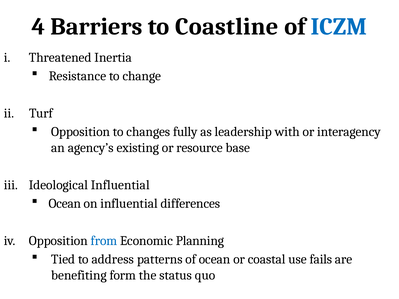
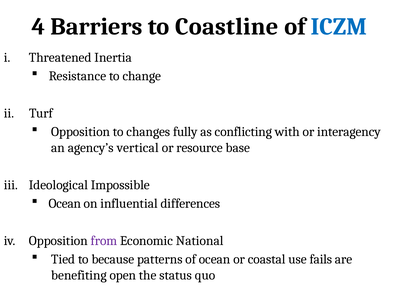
leadership: leadership -> conflicting (243, 132)
existing: existing -> vertical (138, 148)
Ideological Influential: Influential -> Impossible (120, 185)
from colour: blue -> purple (104, 241)
Planning: Planning -> National (200, 241)
address: address -> because (113, 260)
form: form -> open (123, 276)
